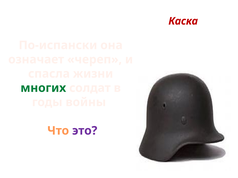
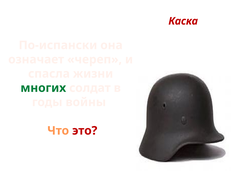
это colour: purple -> red (85, 131)
